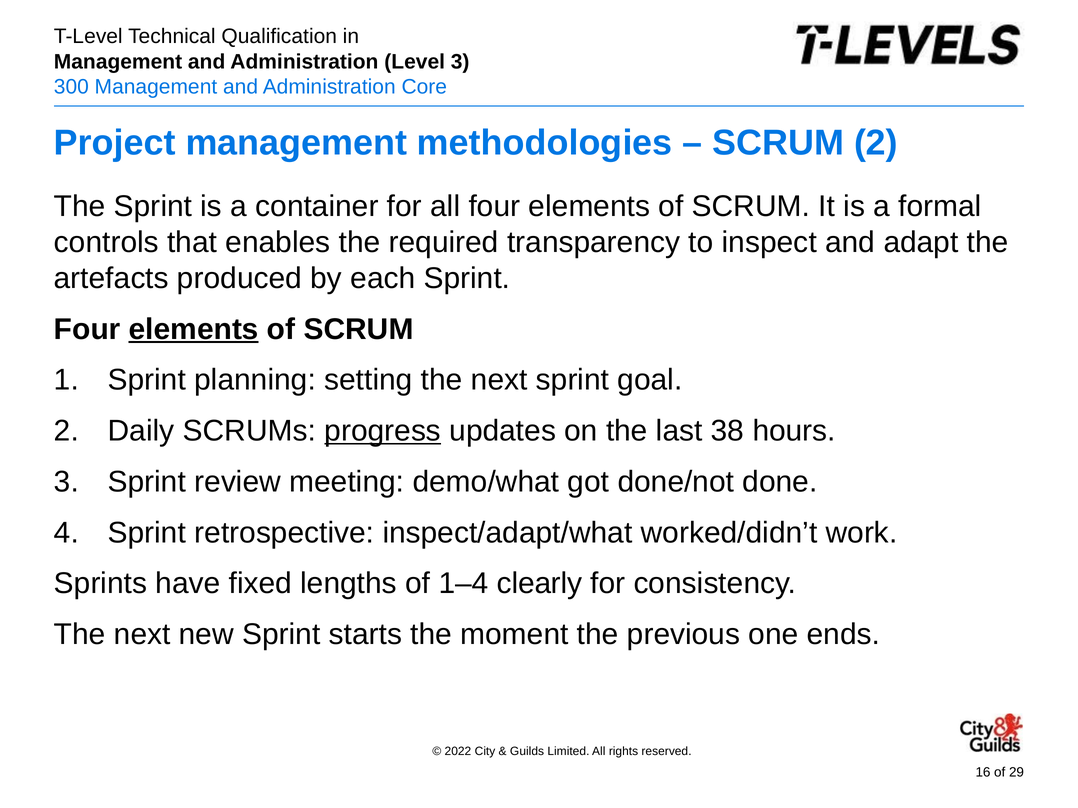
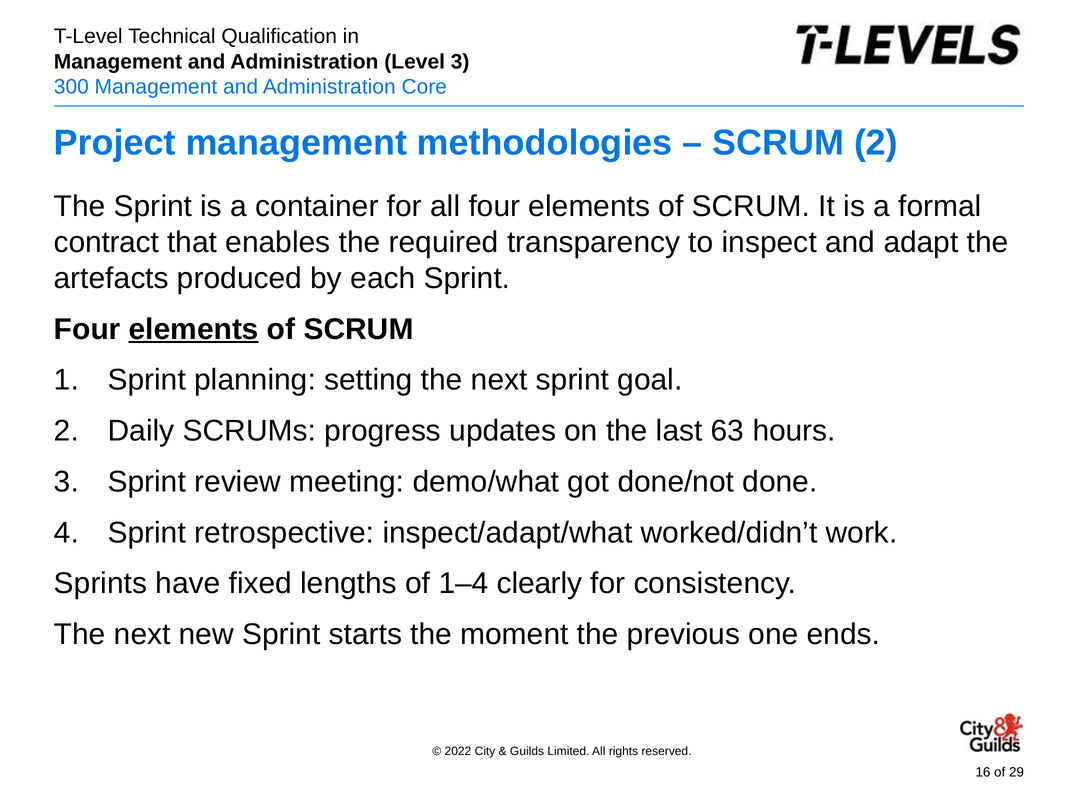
controls: controls -> contract (106, 243)
progress underline: present -> none (383, 431)
38: 38 -> 63 (727, 431)
